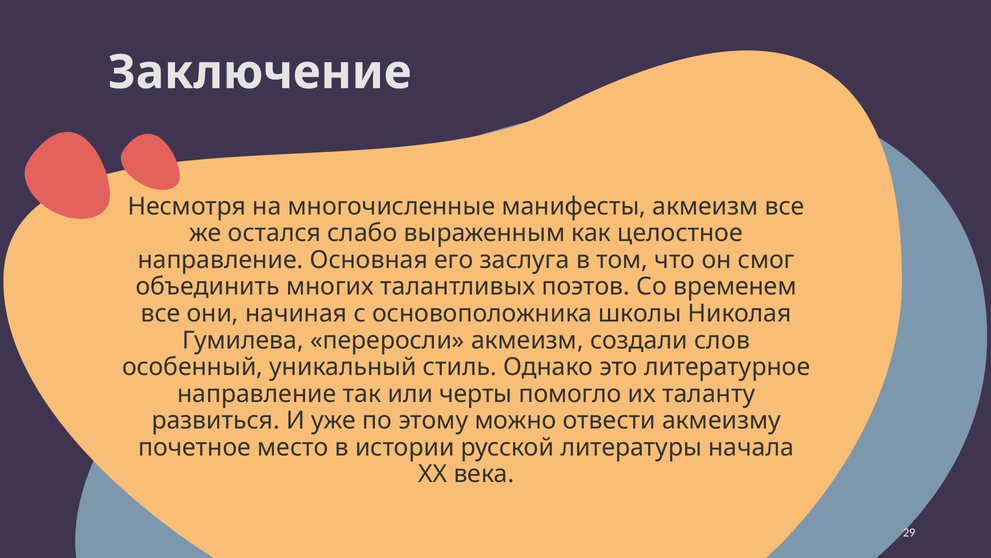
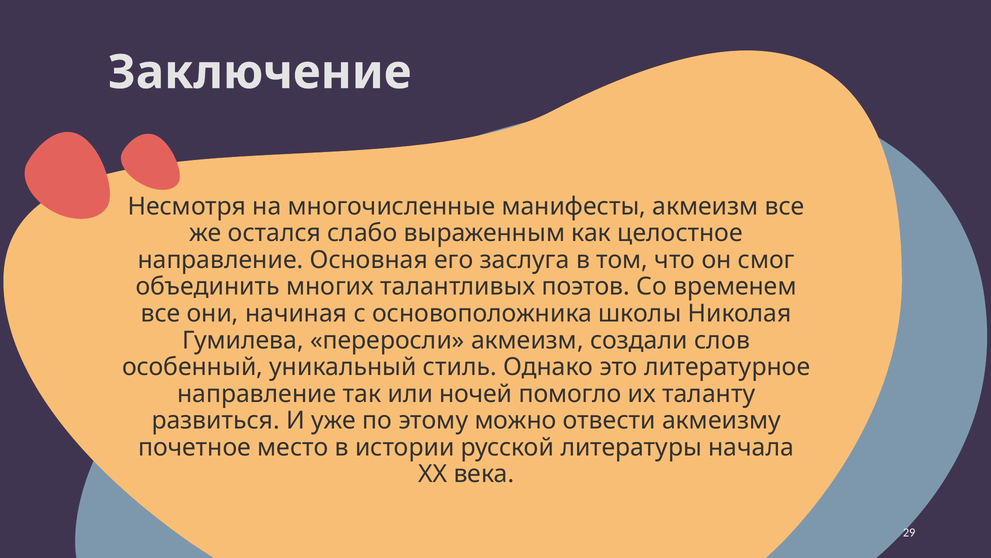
черты: черты -> ночей (476, 393)
